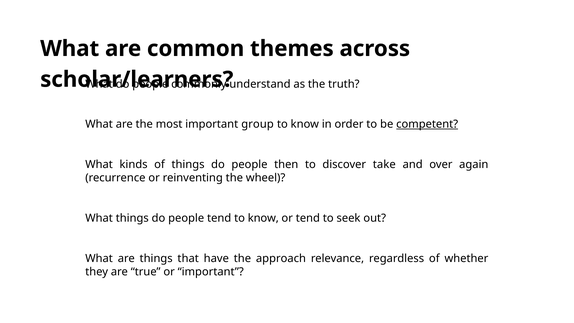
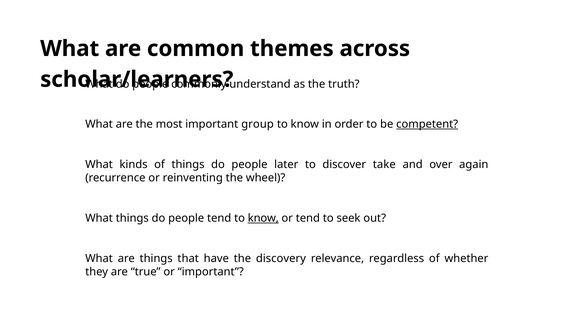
then: then -> later (286, 164)
know underline: none -> present (263, 218)
approach: approach -> discovery (281, 258)
